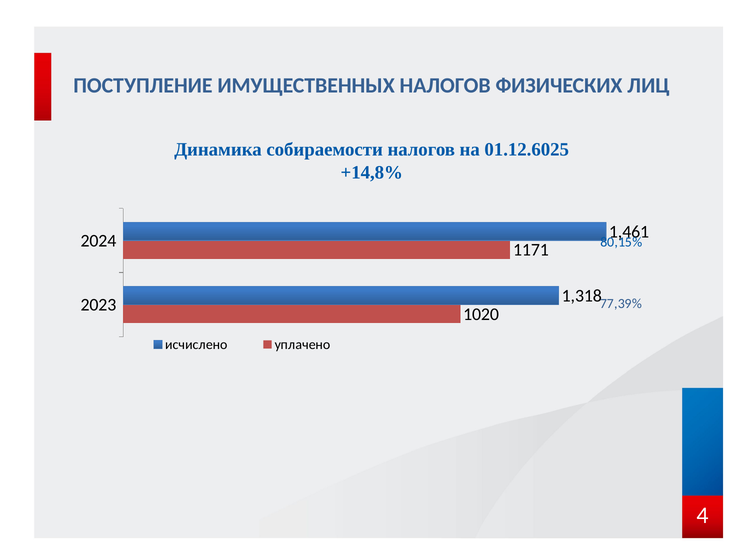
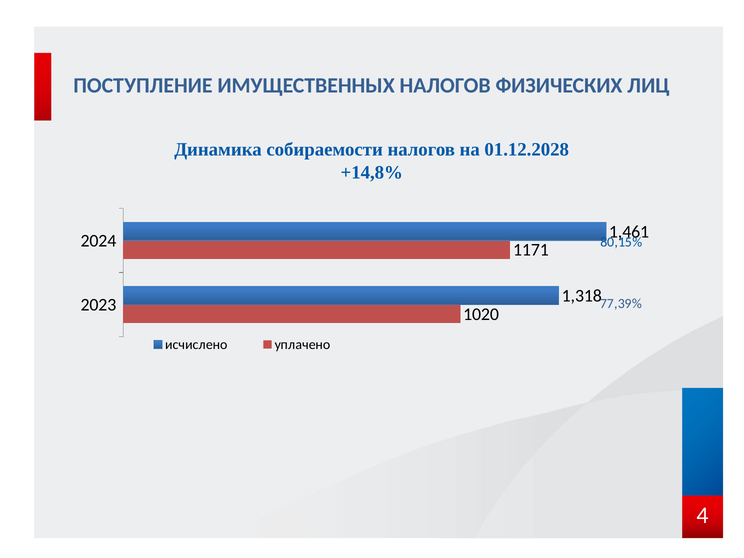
01.12.6025: 01.12.6025 -> 01.12.2028 (527, 150)
